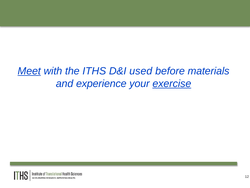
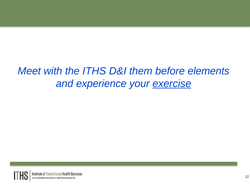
Meet underline: present -> none (29, 71)
used: used -> them (141, 71)
materials: materials -> elements (209, 71)
